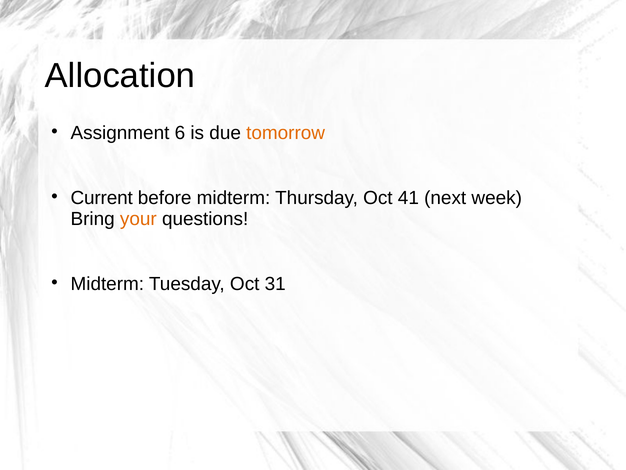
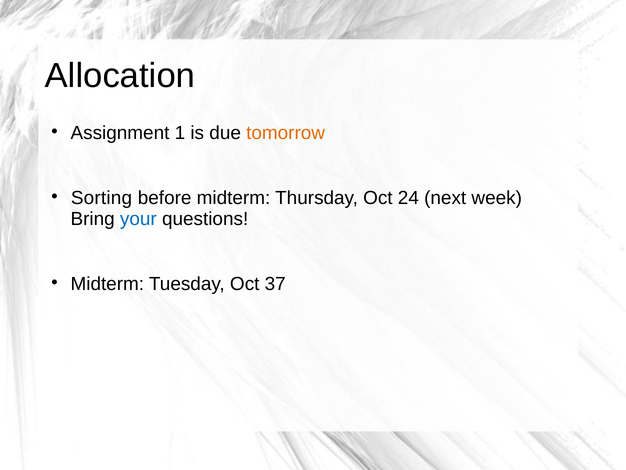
6: 6 -> 1 (180, 133)
Current: Current -> Sorting (101, 198)
41: 41 -> 24 (408, 198)
your colour: orange -> blue (138, 219)
31: 31 -> 37 (275, 284)
